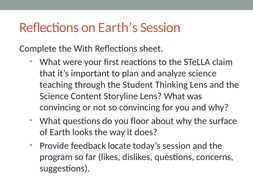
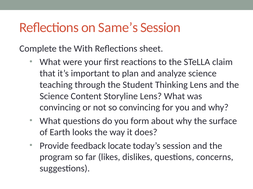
Earth’s: Earth’s -> Same’s (118, 28)
floor: floor -> form (140, 121)
